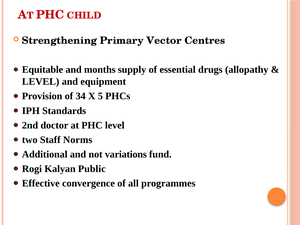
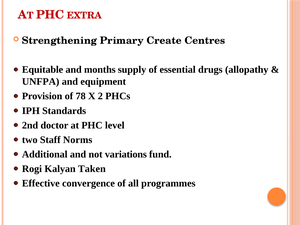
CHILD: CHILD -> EXTRA (84, 16)
Vector: Vector -> Create (164, 41)
LEVEL: LEVEL -> UNFPA (41, 82)
34: 34 -> 78 (81, 96)
5: 5 -> 2 (100, 96)
Public: Public -> Taken (92, 169)
